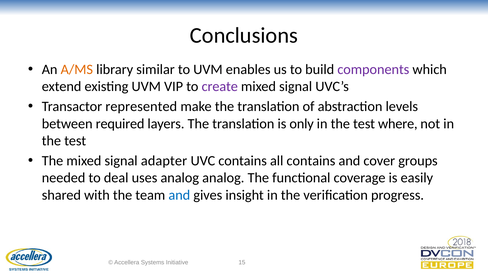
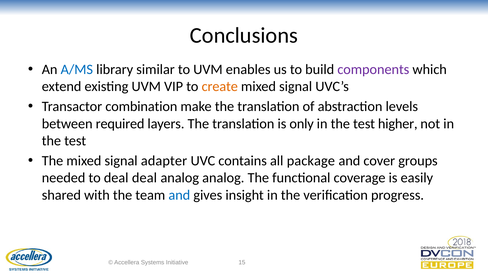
A/MS colour: orange -> blue (77, 69)
create colour: purple -> orange (220, 86)
represented: represented -> combination (141, 106)
where: where -> higher (398, 123)
all contains: contains -> package (311, 160)
deal uses: uses -> deal (144, 178)
